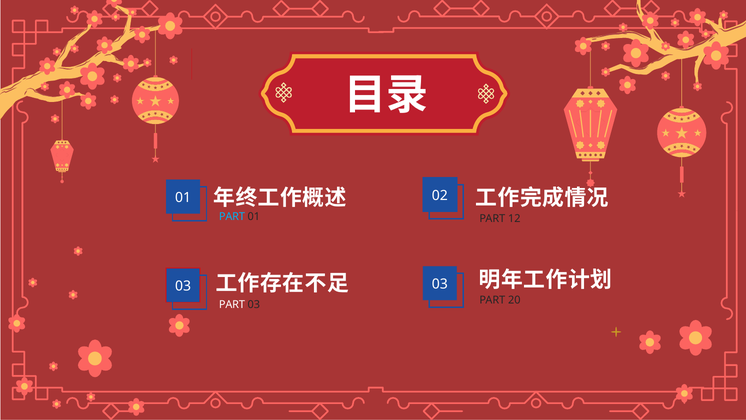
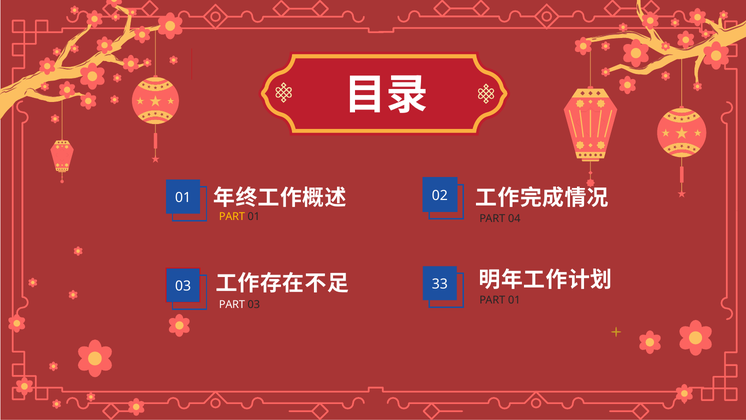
PART colour: light blue -> yellow (232, 216)
12: 12 -> 04 (514, 218)
03 03: 03 -> 33 (440, 284)
20: 20 -> 01 (514, 300)
